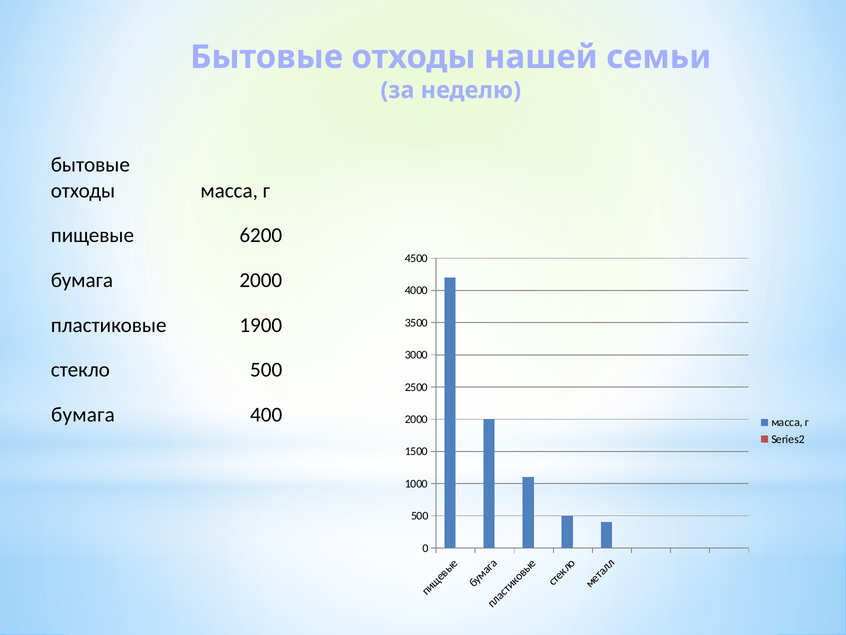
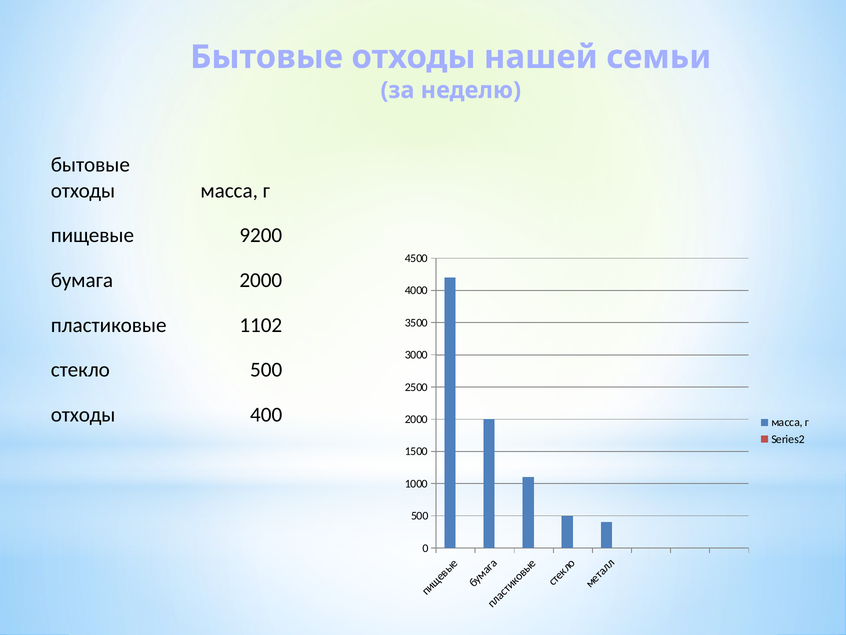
6200: 6200 -> 9200 (261, 235)
1900: 1900 -> 1102 (261, 325)
бумага: бумага -> отходы (83, 414)
